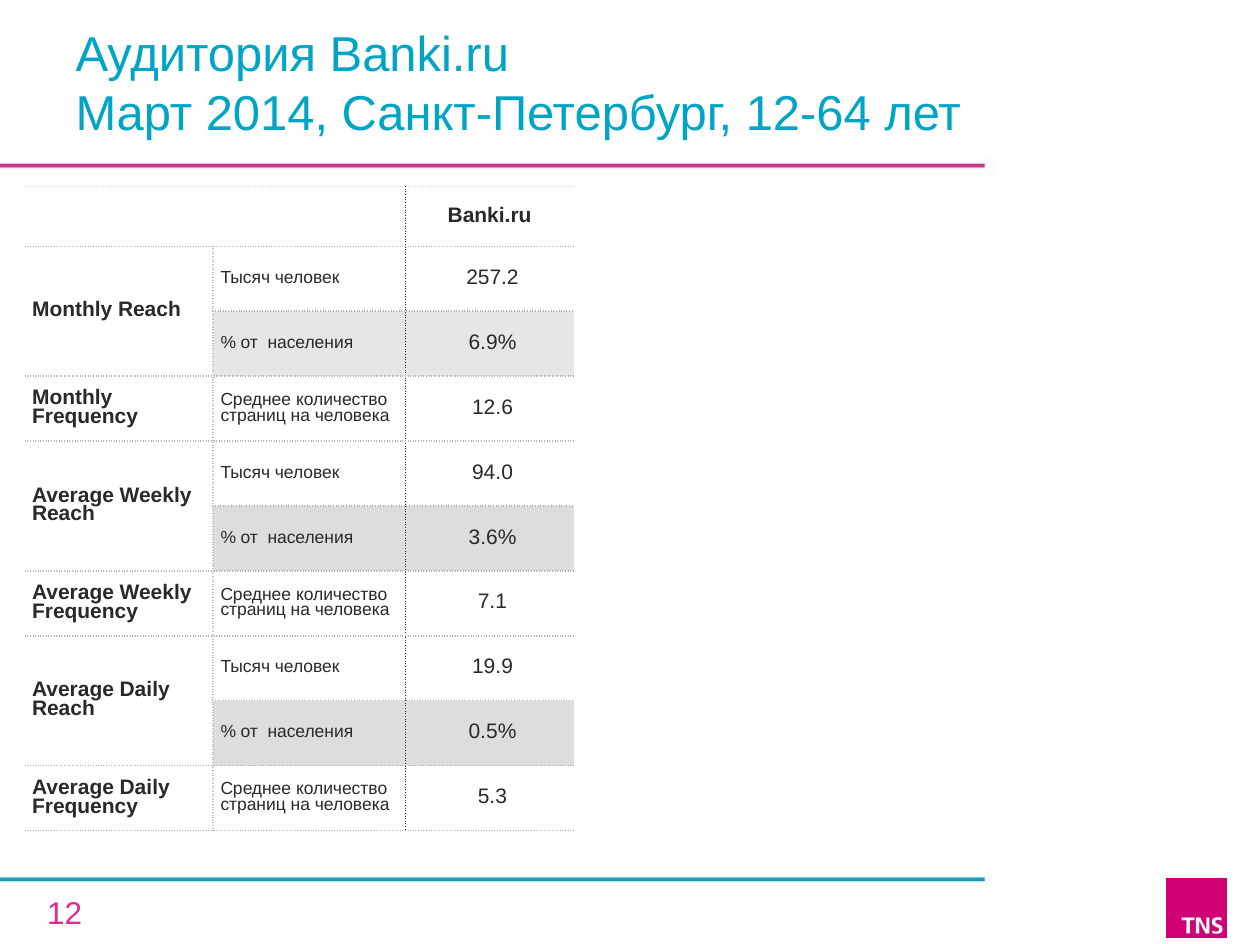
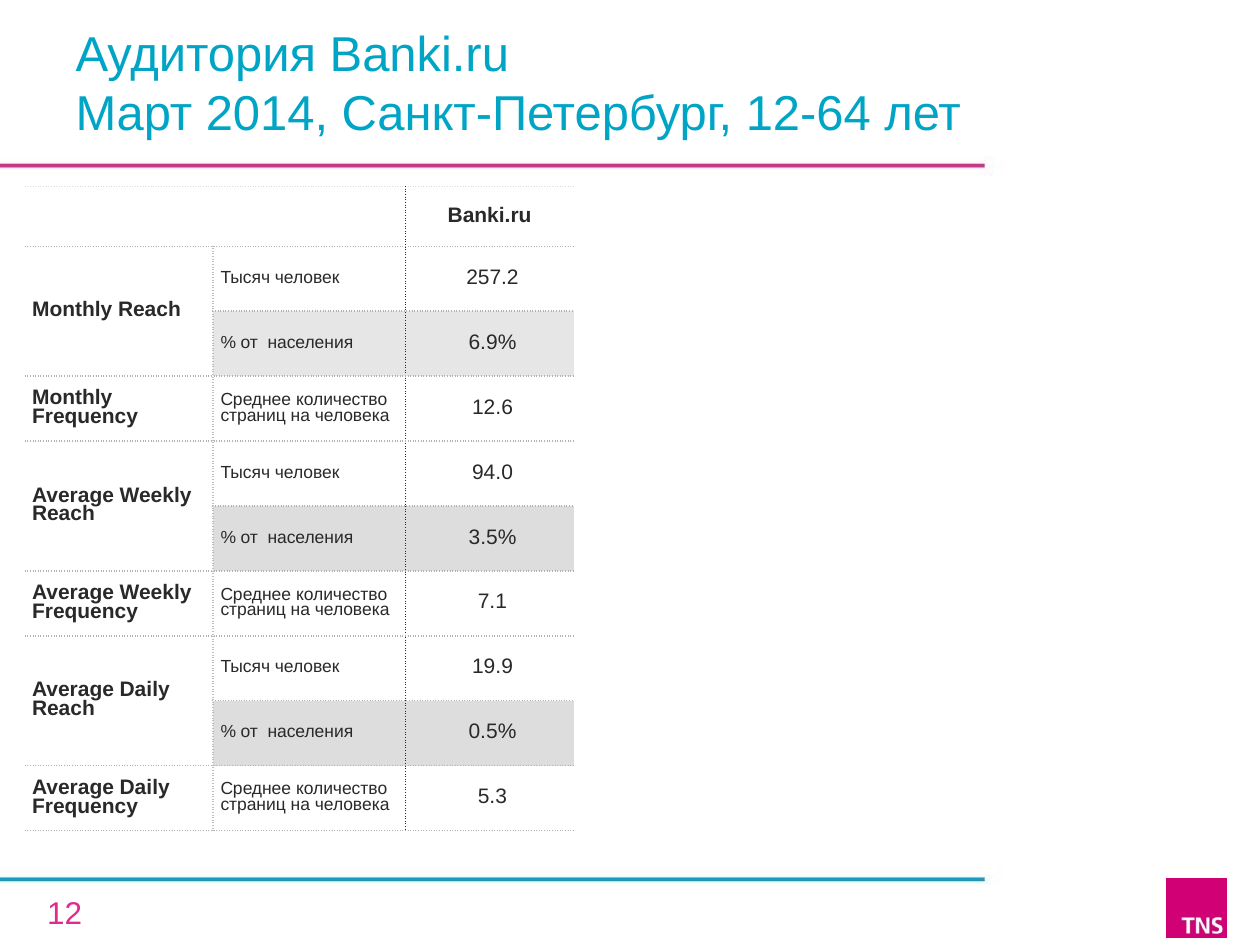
3.6%: 3.6% -> 3.5% (493, 537)
